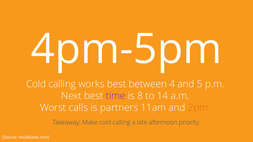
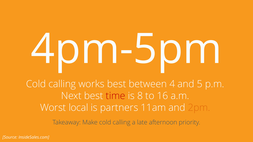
time colour: purple -> red (116, 96)
14: 14 -> 16 (163, 96)
calls: calls -> local (78, 108)
